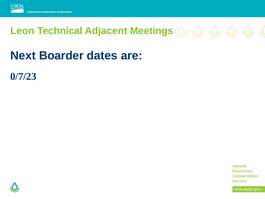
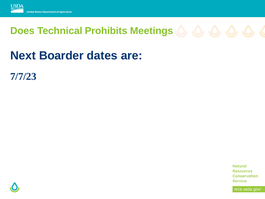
Leon: Leon -> Does (22, 31)
Adjacent: Adjacent -> Prohibits (106, 31)
0/7/23: 0/7/23 -> 7/7/23 (23, 76)
